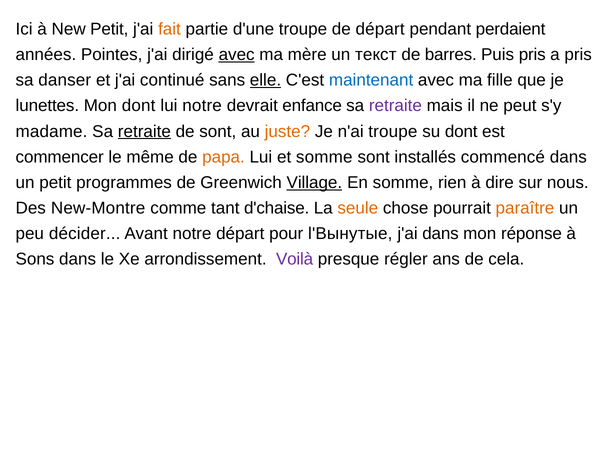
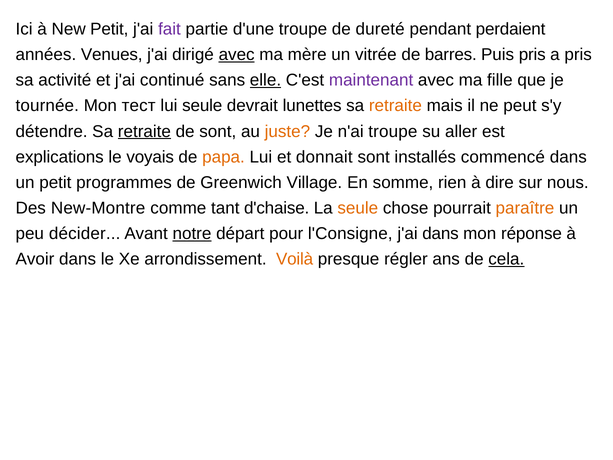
fait colour: orange -> purple (169, 29)
de départ: départ -> dureté (380, 29)
Pointes: Pointes -> Venues (112, 55)
текст: текст -> vitrée (376, 55)
danser: danser -> activité (65, 80)
maintenant colour: blue -> purple (371, 80)
lunettes: lunettes -> tournée (47, 106)
Mon dont: dont -> тест (139, 106)
lui notre: notre -> seule (202, 106)
enfance: enfance -> lunettes (312, 106)
retraite colour: purple -> orange (395, 106)
madame: madame -> détendre (52, 131)
su dont: dont -> aller (461, 131)
commencer: commencer -> explications (60, 157)
même: même -> voyais (150, 157)
et somme: somme -> donnait (324, 157)
Village underline: present -> none (314, 182)
notre underline: none -> present (192, 233)
l'Вынутые: l'Вынутые -> l'Consigne (350, 233)
Sons: Sons -> Avoir (35, 259)
Voilà colour: purple -> orange (295, 259)
cela underline: none -> present (506, 259)
